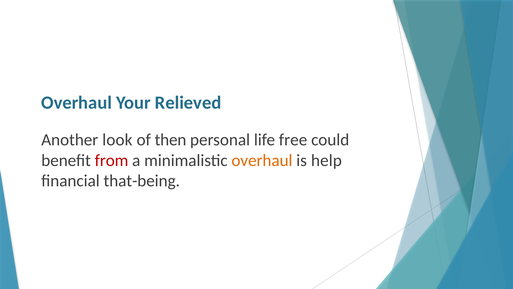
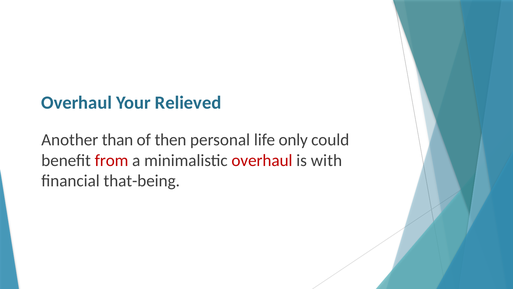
look: look -> than (118, 140)
free: free -> only (293, 140)
overhaul colour: orange -> red (262, 160)
help: help -> with (326, 160)
